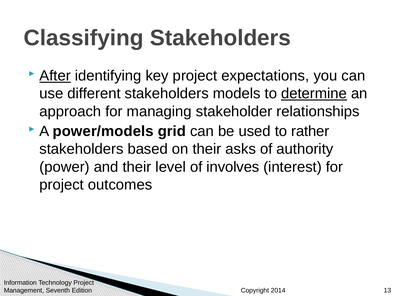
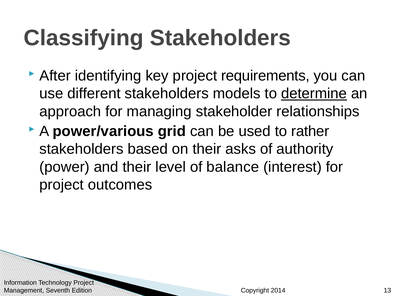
After underline: present -> none (55, 76)
expectations: expectations -> requirements (265, 76)
power/models: power/models -> power/various (103, 131)
involves: involves -> balance (233, 167)
